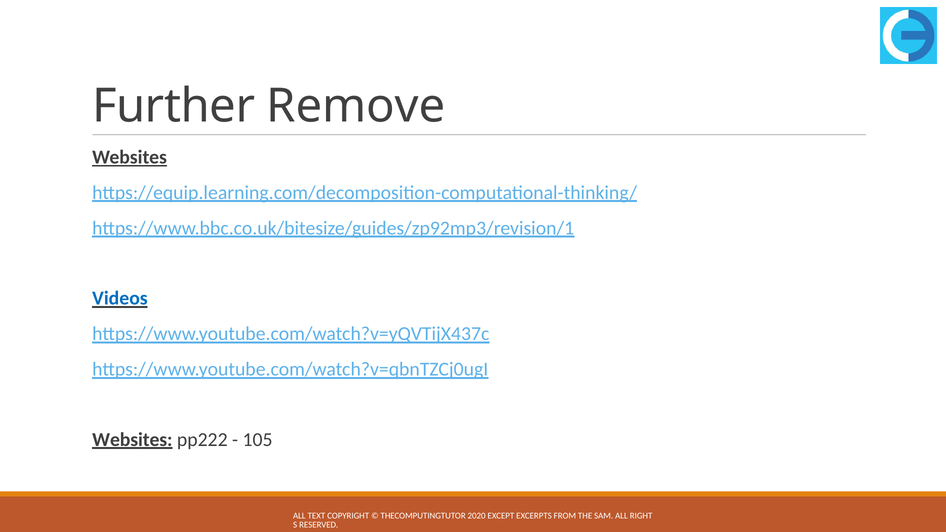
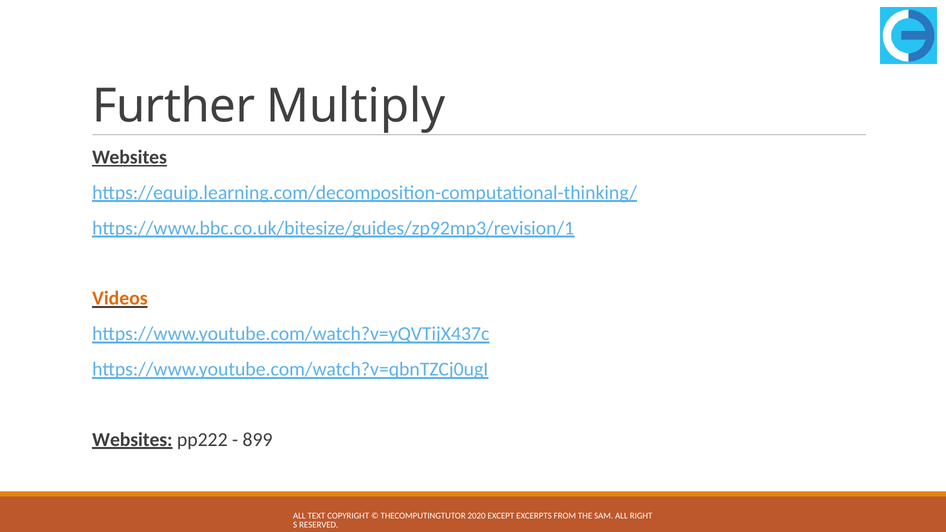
Remove: Remove -> Multiply (356, 106)
Videos colour: blue -> orange (120, 299)
105: 105 -> 899 (258, 440)
